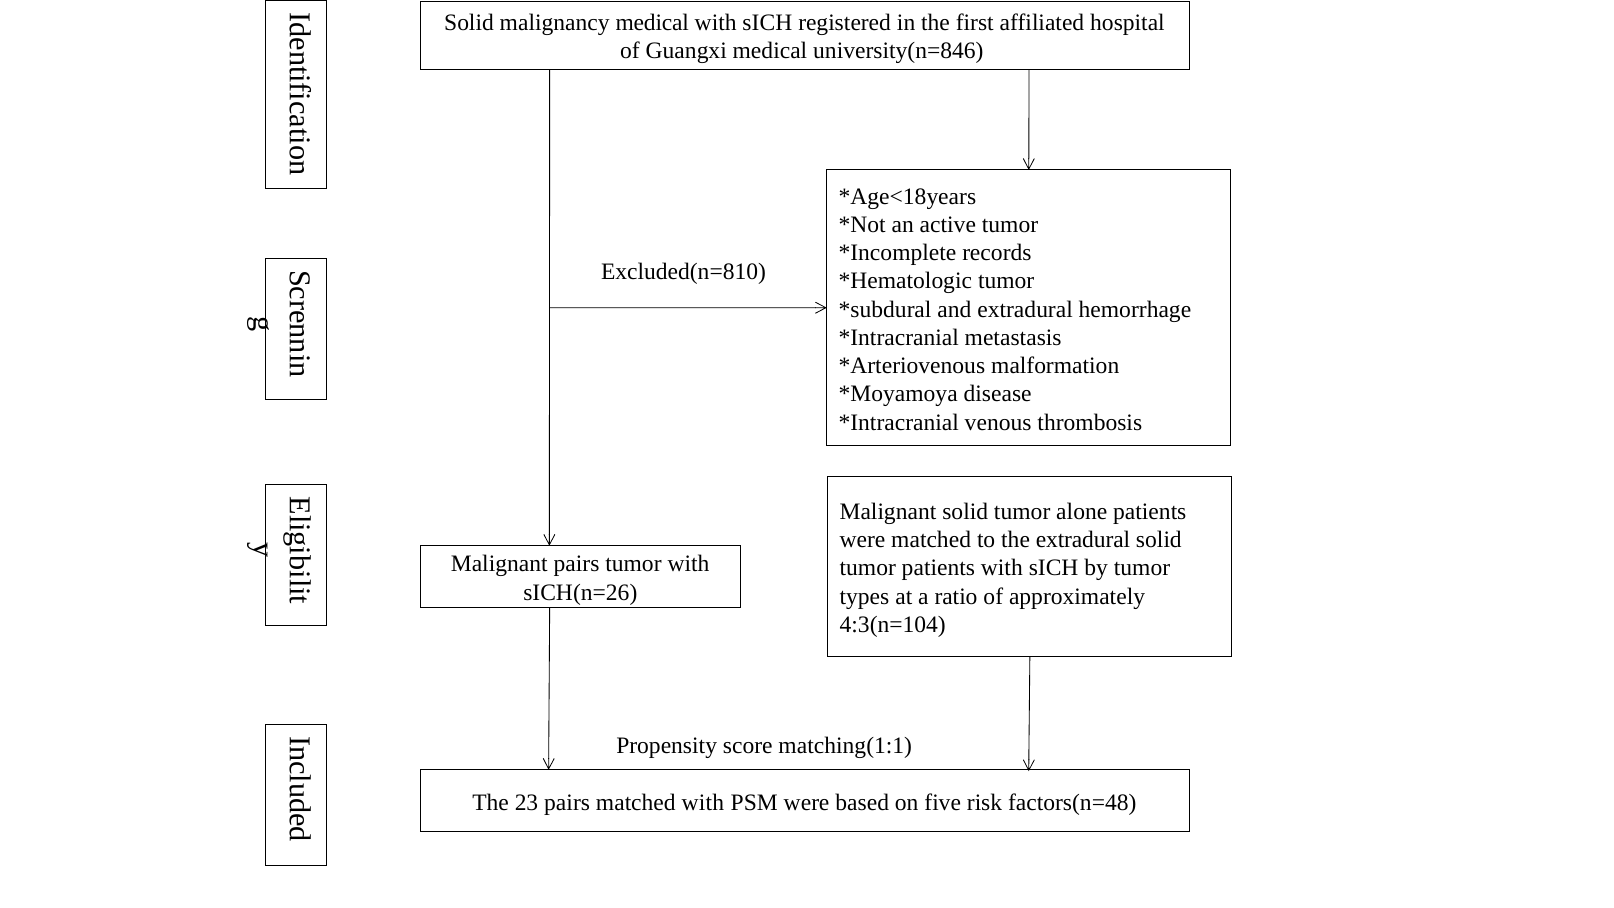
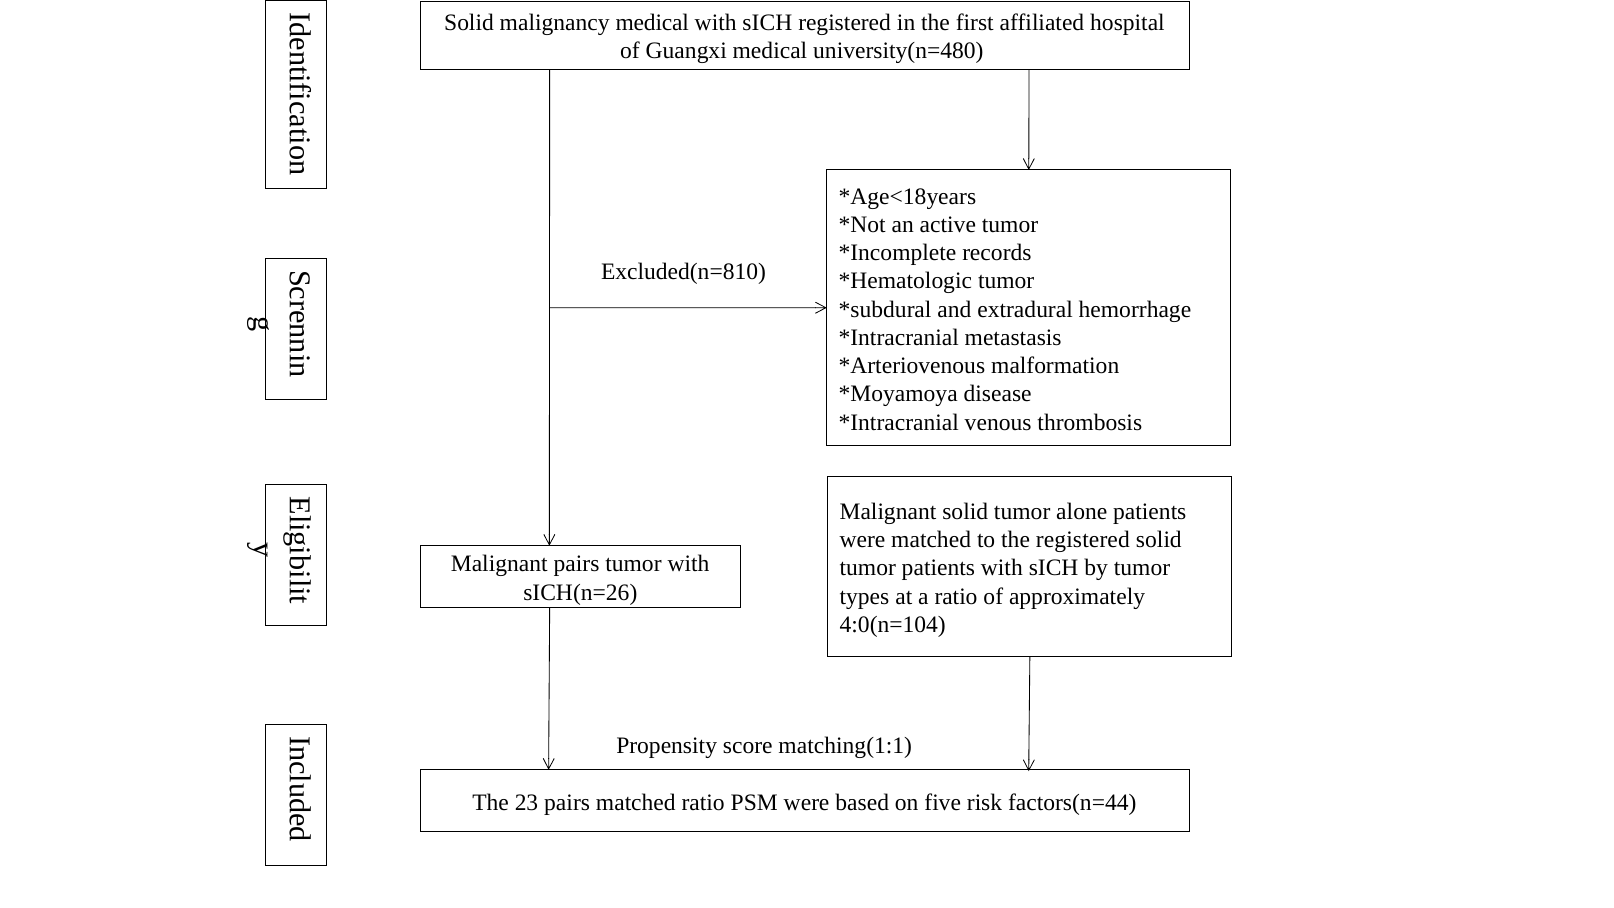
university(n=846: university(n=846 -> university(n=480 (898, 51)
the extradural: extradural -> registered (1083, 540)
4:3(n=104: 4:3(n=104 -> 4:0(n=104 (893, 624)
matched with: with -> ratio (703, 802)
factors(n=48: factors(n=48 -> factors(n=44 (1072, 802)
